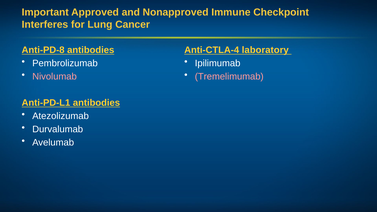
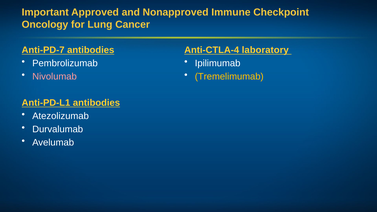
Interferes: Interferes -> Oncology (45, 25)
Anti-PD-8: Anti-PD-8 -> Anti-PD-7 (43, 50)
Tremelimumab colour: pink -> yellow (229, 77)
